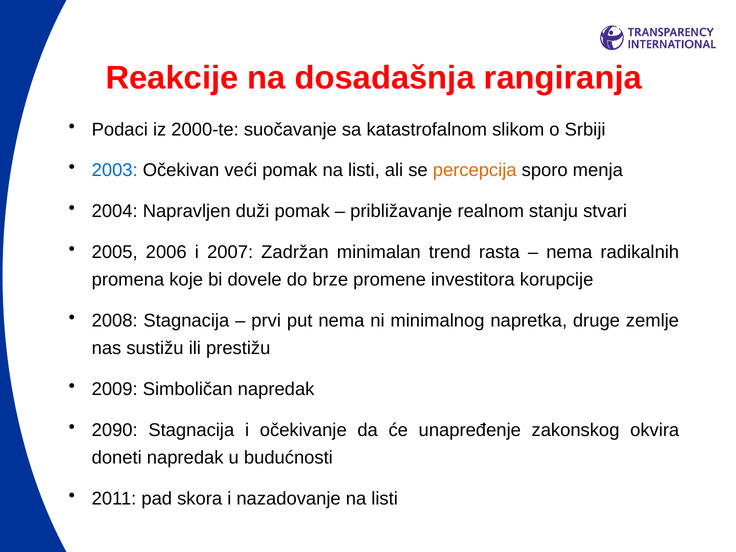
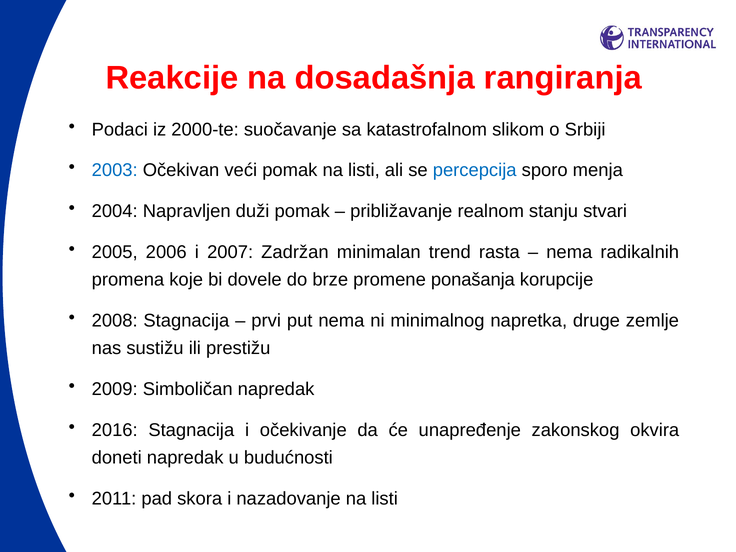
percepcija colour: orange -> blue (475, 170)
investitora: investitora -> ponašanja (473, 280)
2090: 2090 -> 2016 (115, 430)
